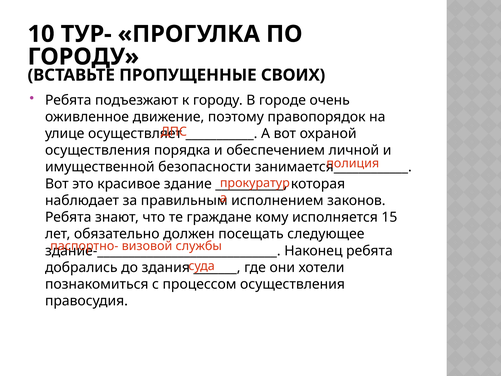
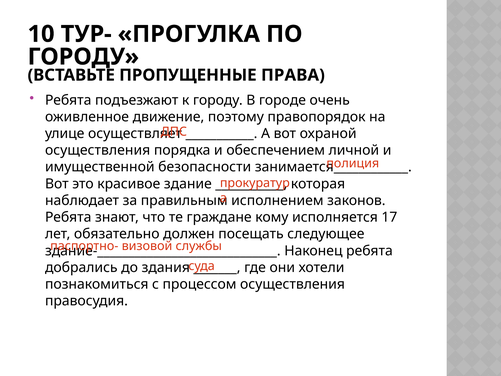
СВОИХ: СВОИХ -> ПРАВА (293, 75)
15: 15 -> 17 (389, 217)
